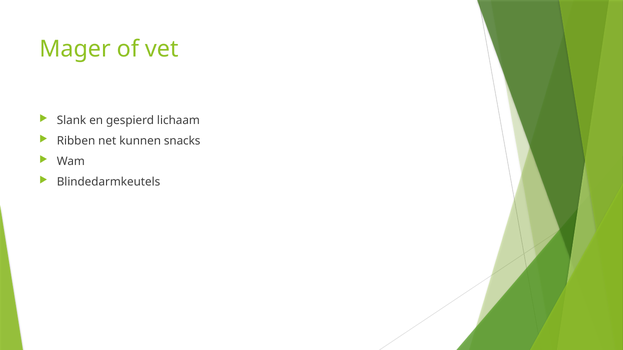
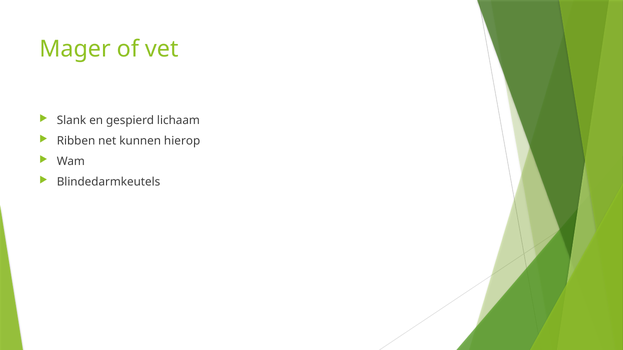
snacks: snacks -> hierop (182, 141)
